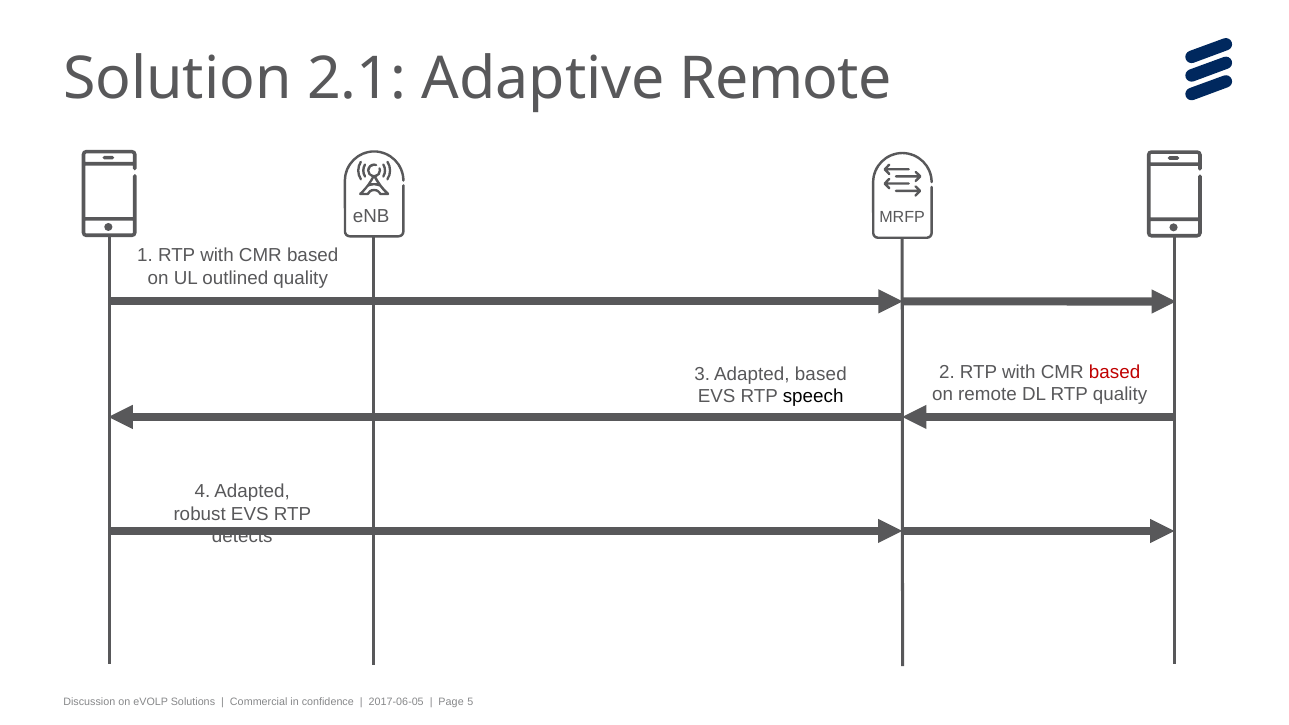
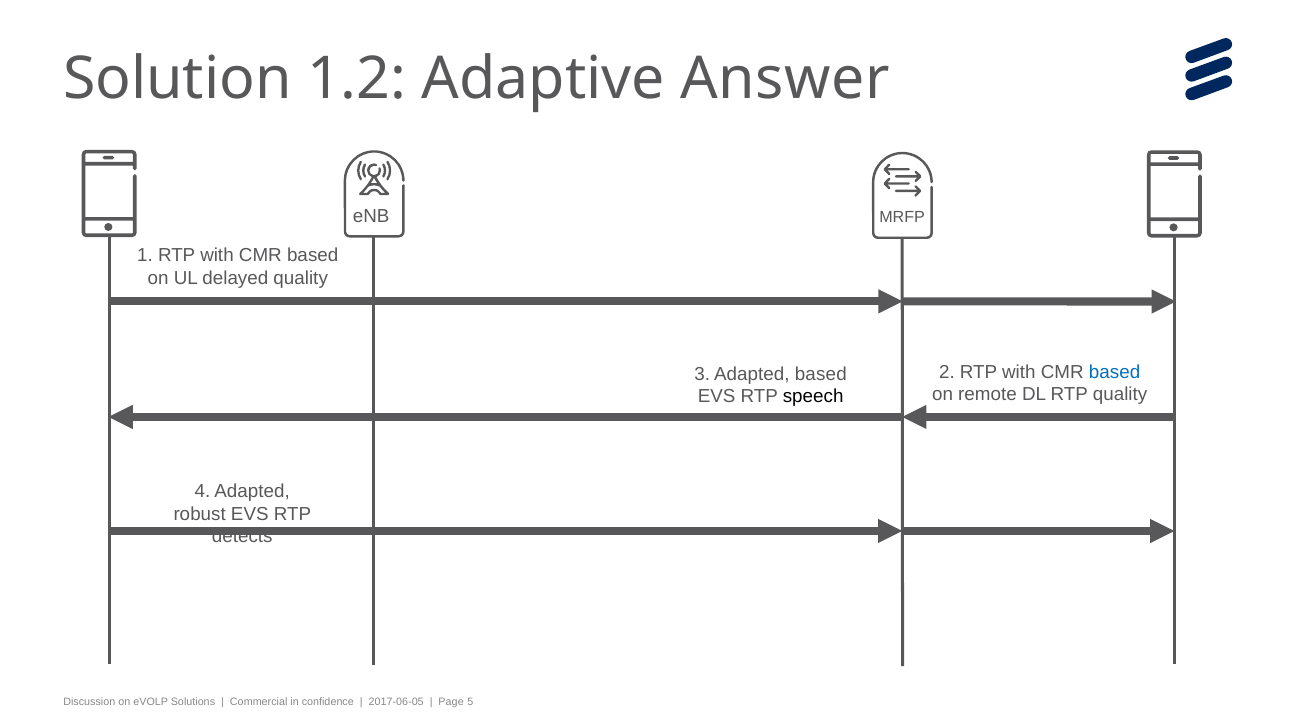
2.1: 2.1 -> 1.2 (357, 79)
Adaptive Remote: Remote -> Answer (785, 79)
outlined: outlined -> delayed (235, 278)
based colour: red -> blue (1115, 372)
